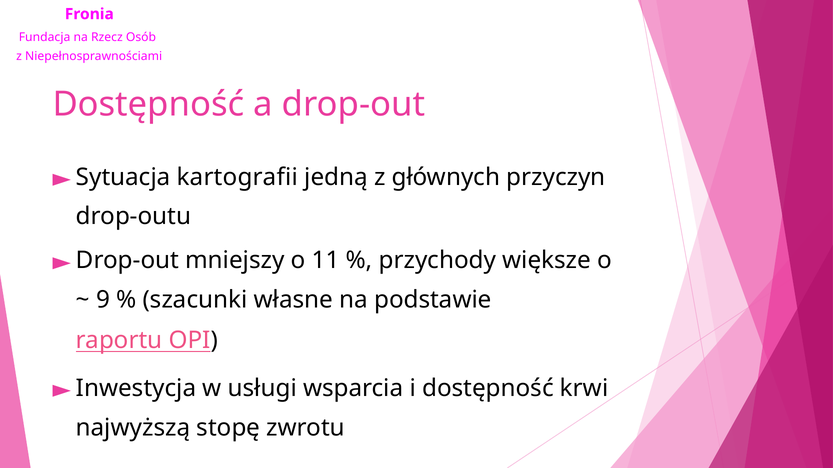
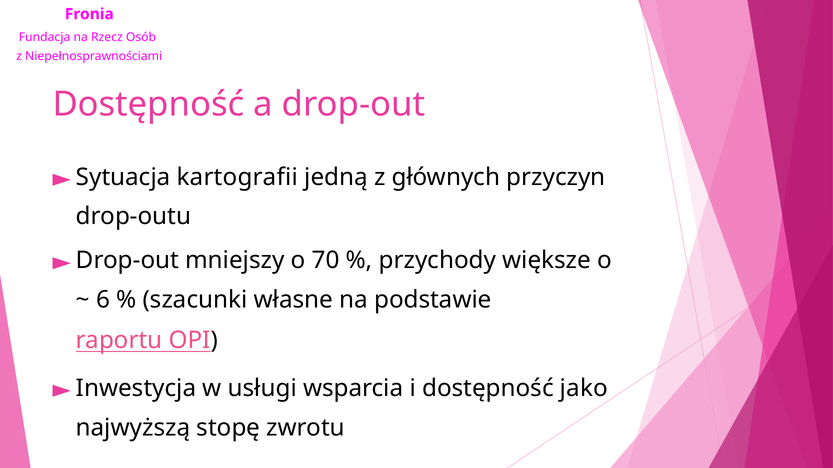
11: 11 -> 70 (326, 261)
9: 9 -> 6 (103, 300)
krwi: krwi -> jako (584, 389)
